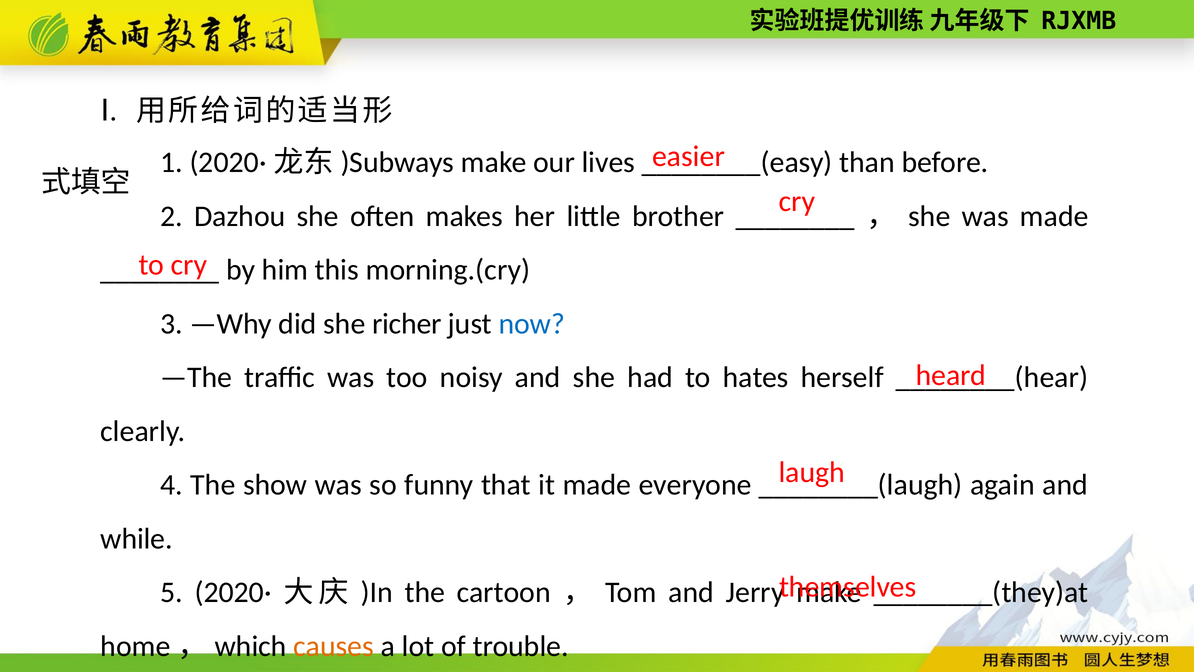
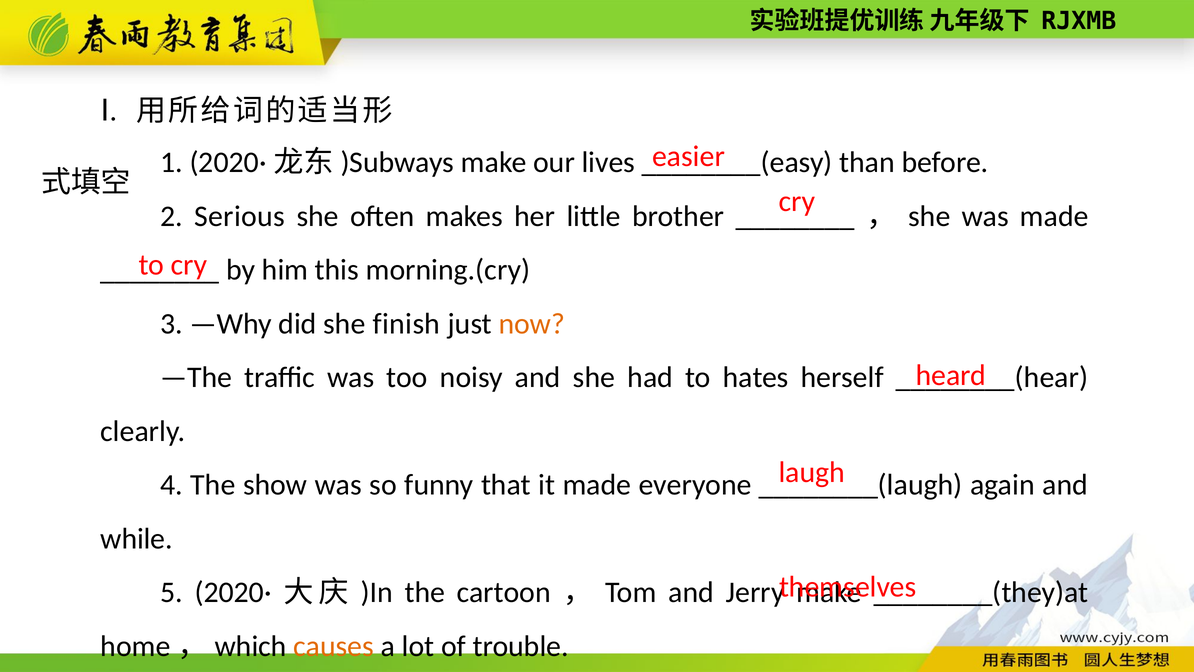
Dazhou: Dazhou -> Serious (240, 216)
richer: richer -> finish (407, 324)
now colour: blue -> orange (532, 324)
